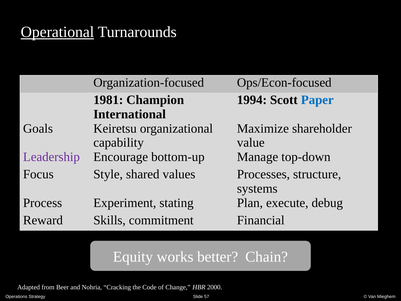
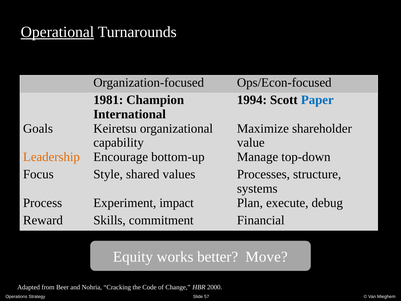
Leadership colour: purple -> orange (51, 157)
stating: stating -> impact (177, 203)
Chain: Chain -> Move (267, 257)
